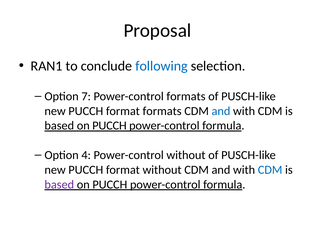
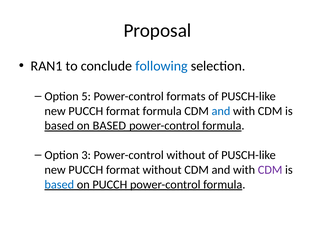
7: 7 -> 5 (86, 96)
format formats: formats -> formula (162, 111)
PUCCH: PUCCH -> BASED (109, 126)
4: 4 -> 3 (86, 155)
CDM colour: blue -> purple (270, 170)
based colour: purple -> blue (59, 185)
